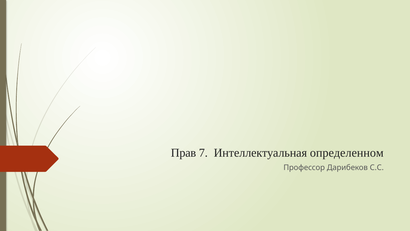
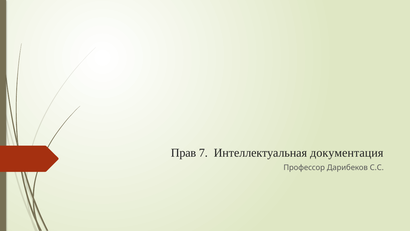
определенном: определенном -> документация (347, 153)
